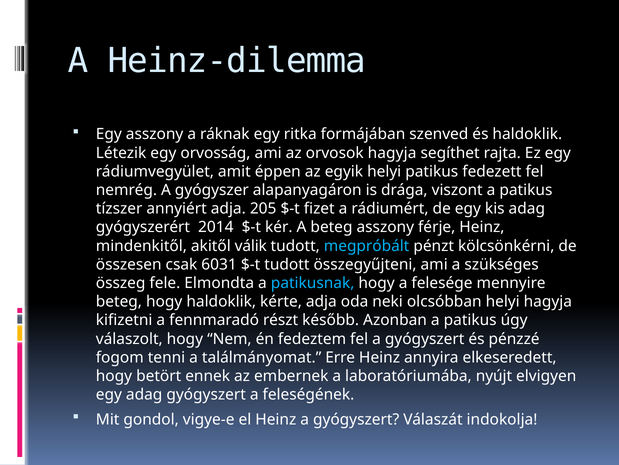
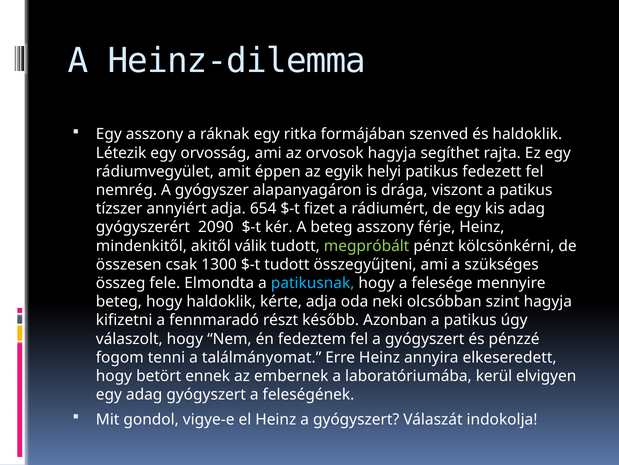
205: 205 -> 654 (263, 208)
2014: 2014 -> 2090 (216, 227)
megpróbált colour: light blue -> light green (367, 246)
6031: 6031 -> 1300 (219, 264)
olcsóbban helyi: helyi -> szint (503, 301)
nyújt: nyújt -> kerül (494, 376)
